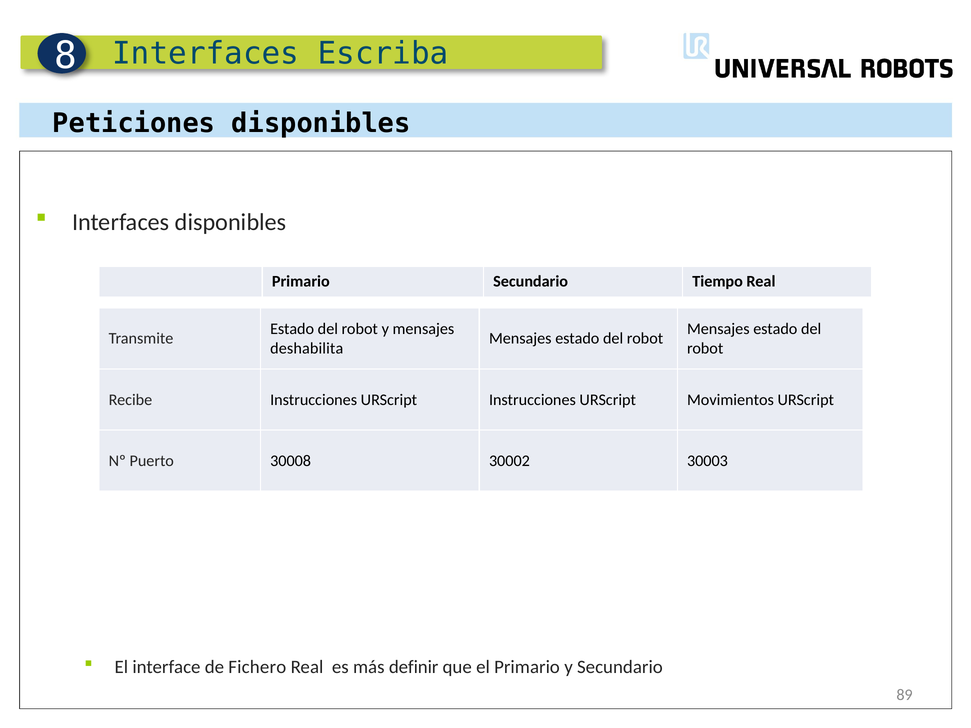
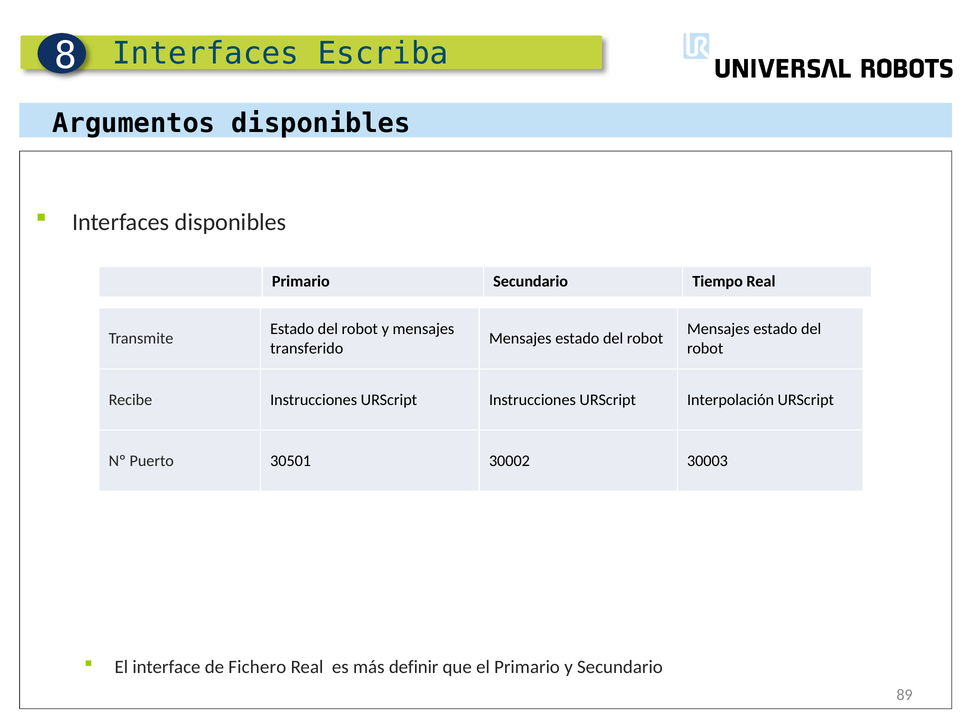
Peticiones: Peticiones -> Argumentos (134, 124)
deshabilita: deshabilita -> transferido (307, 349)
Movimientos: Movimientos -> Interpolación (731, 400)
30008: 30008 -> 30501 (291, 461)
